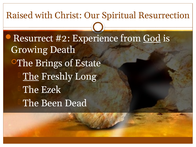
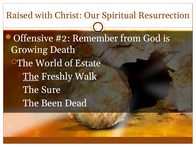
Resurrect: Resurrect -> Offensive (33, 38)
Experience: Experience -> Remember (95, 38)
God underline: present -> none (152, 38)
Brings: Brings -> World (49, 63)
Long: Long -> Walk (86, 77)
Ezek: Ezek -> Sure (51, 90)
